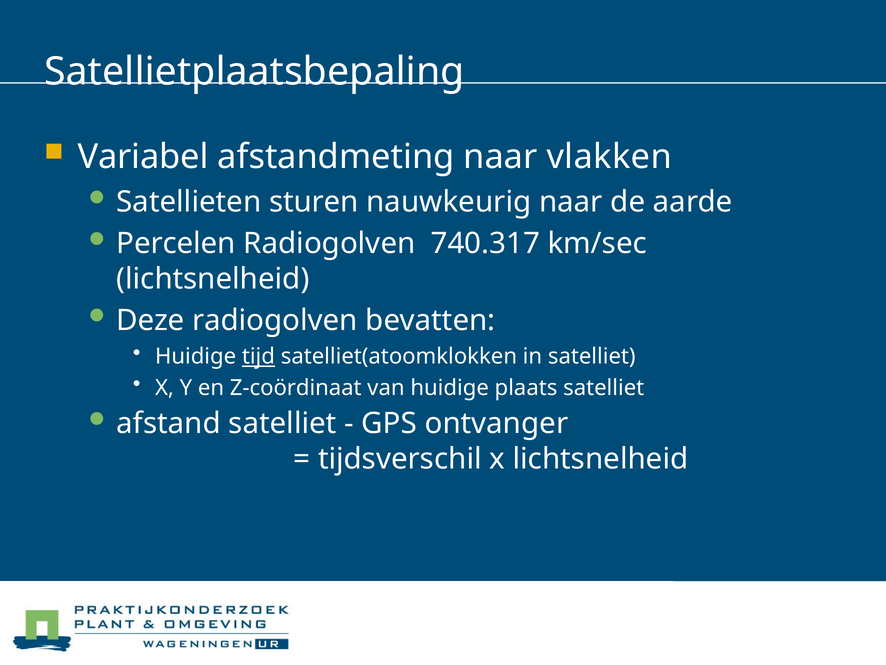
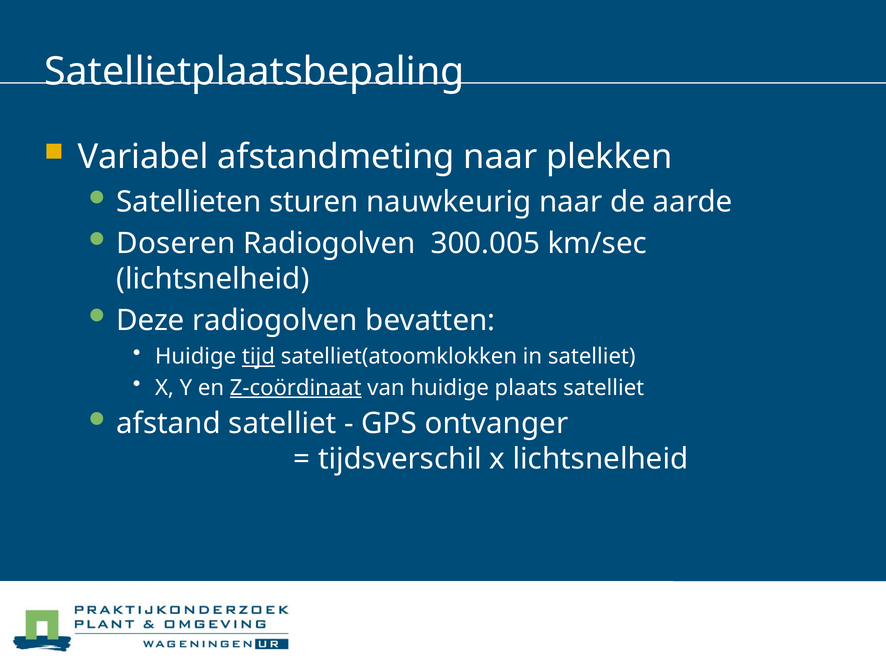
vlakken: vlakken -> plekken (609, 157)
Percelen: Percelen -> Doseren (176, 243)
740.317: 740.317 -> 300.005 (485, 243)
Z-coördinaat underline: none -> present (296, 387)
